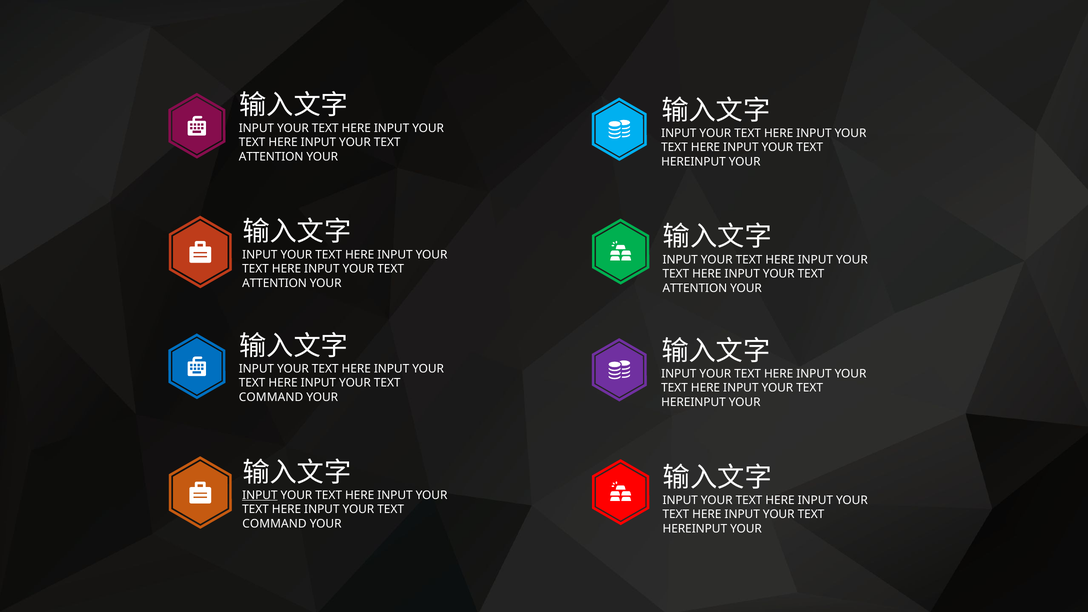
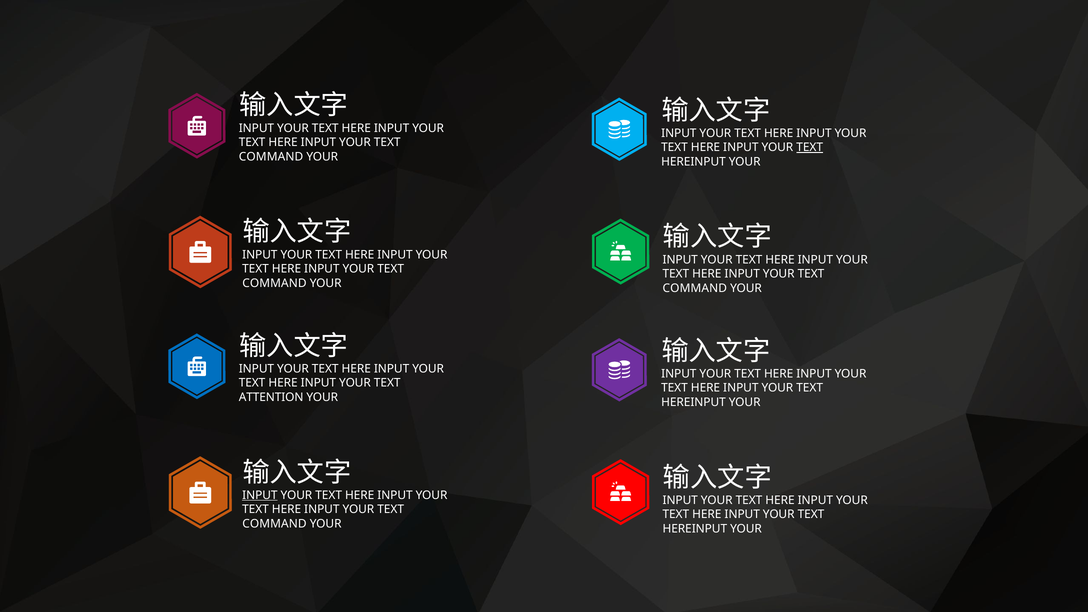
TEXT underline: none -> present (810, 147)
ATTENTION: ATTENTION -> COMMAND (271, 157)
ATTENTION: ATTENTION -> COMMAND (274, 283)
ATTENTION: ATTENTION -> COMMAND (695, 288)
COMMAND: COMMAND -> ATTENTION (271, 397)
